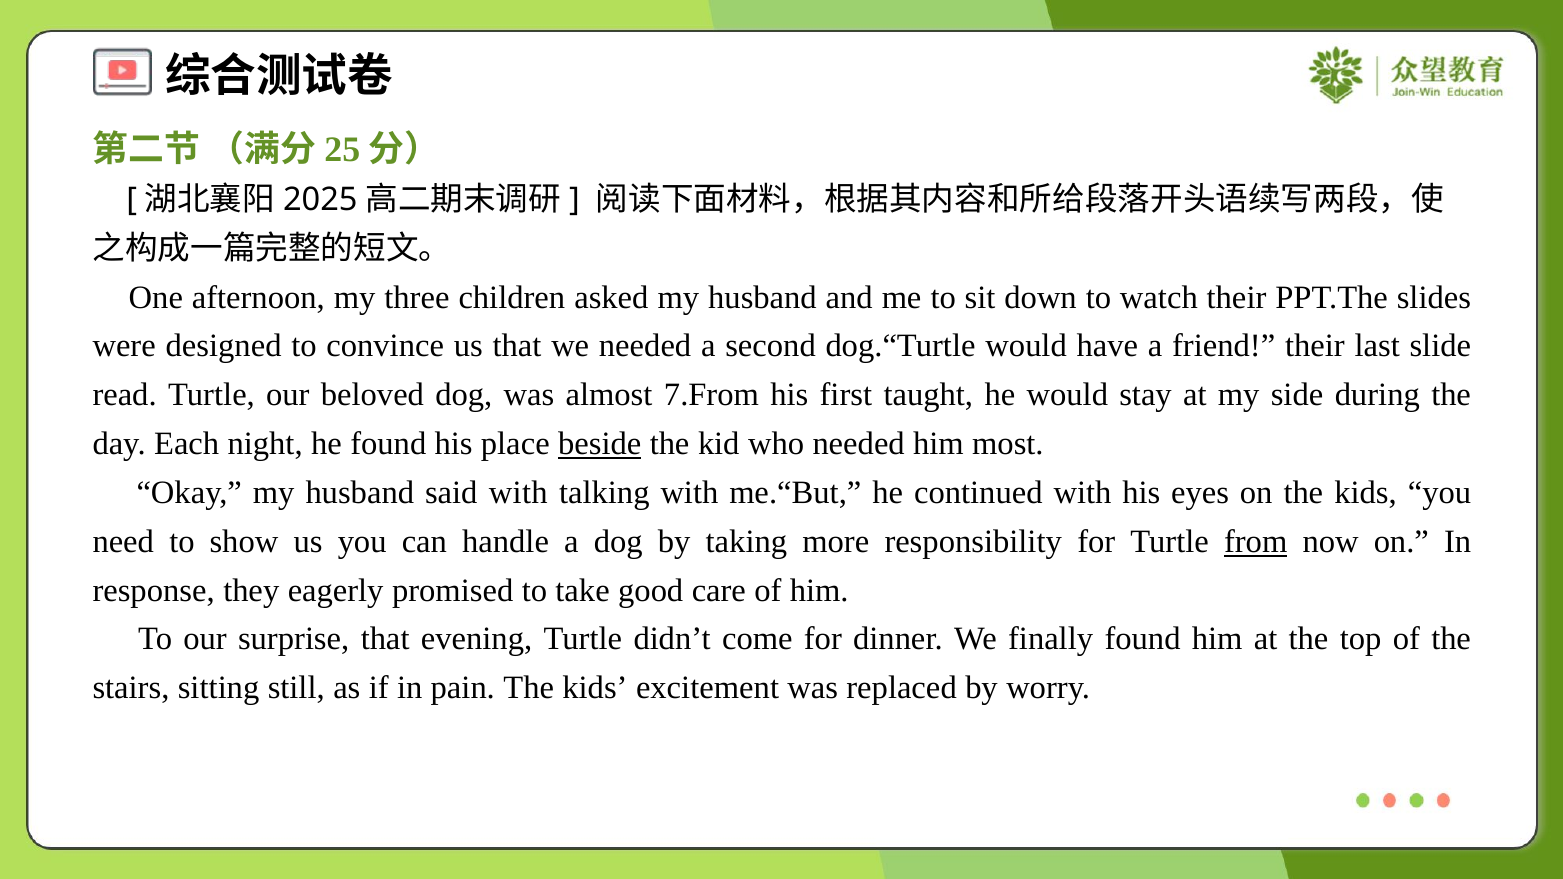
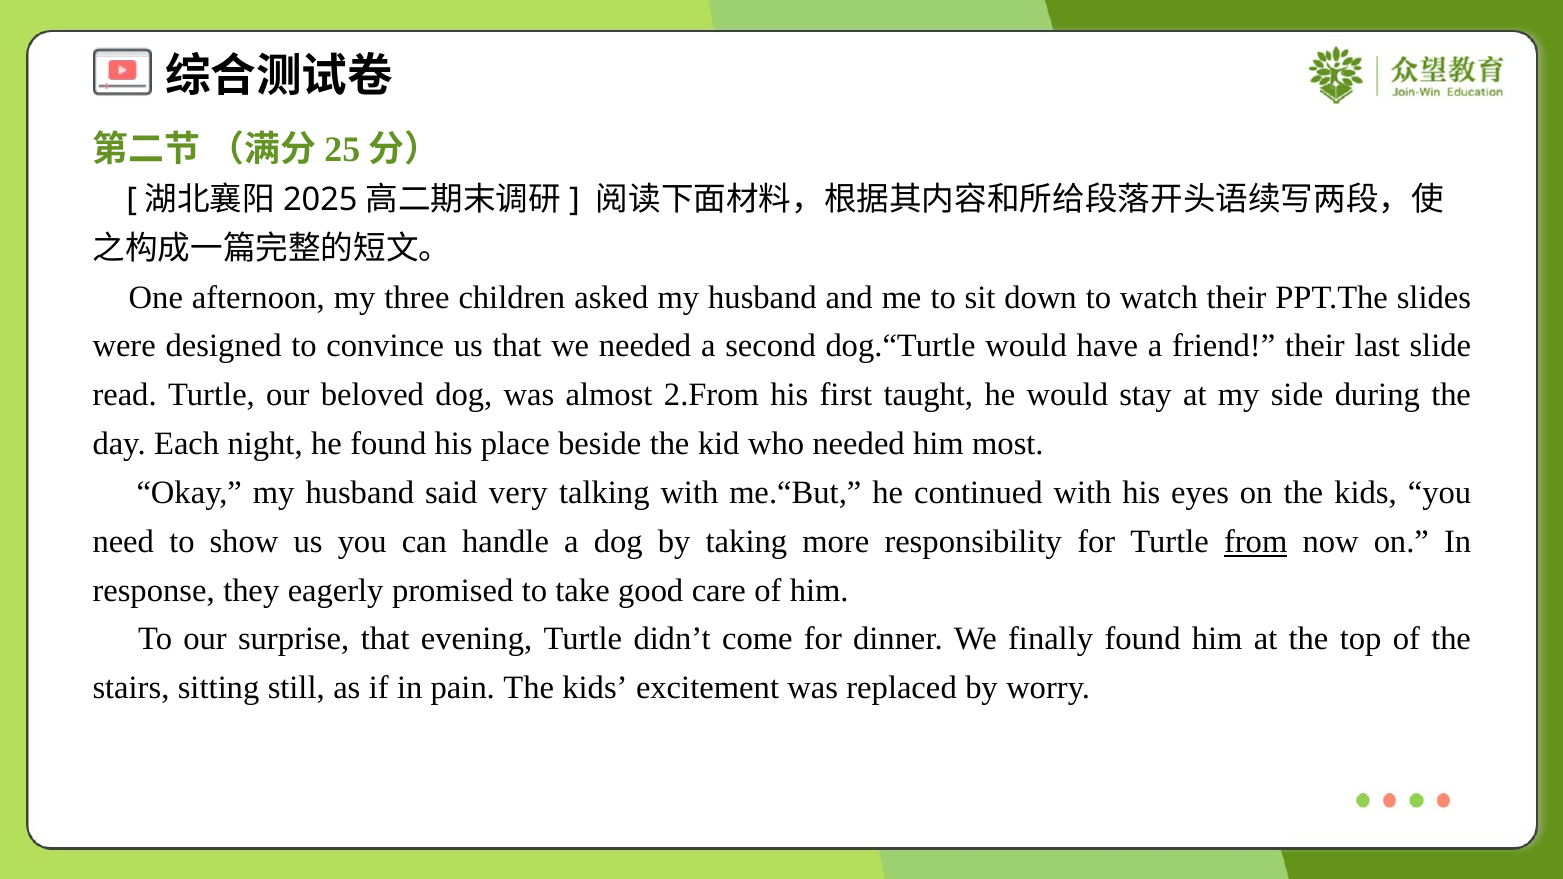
7.From: 7.From -> 2.From (711, 395)
beside underline: present -> none (600, 444)
said with: with -> very (518, 493)
